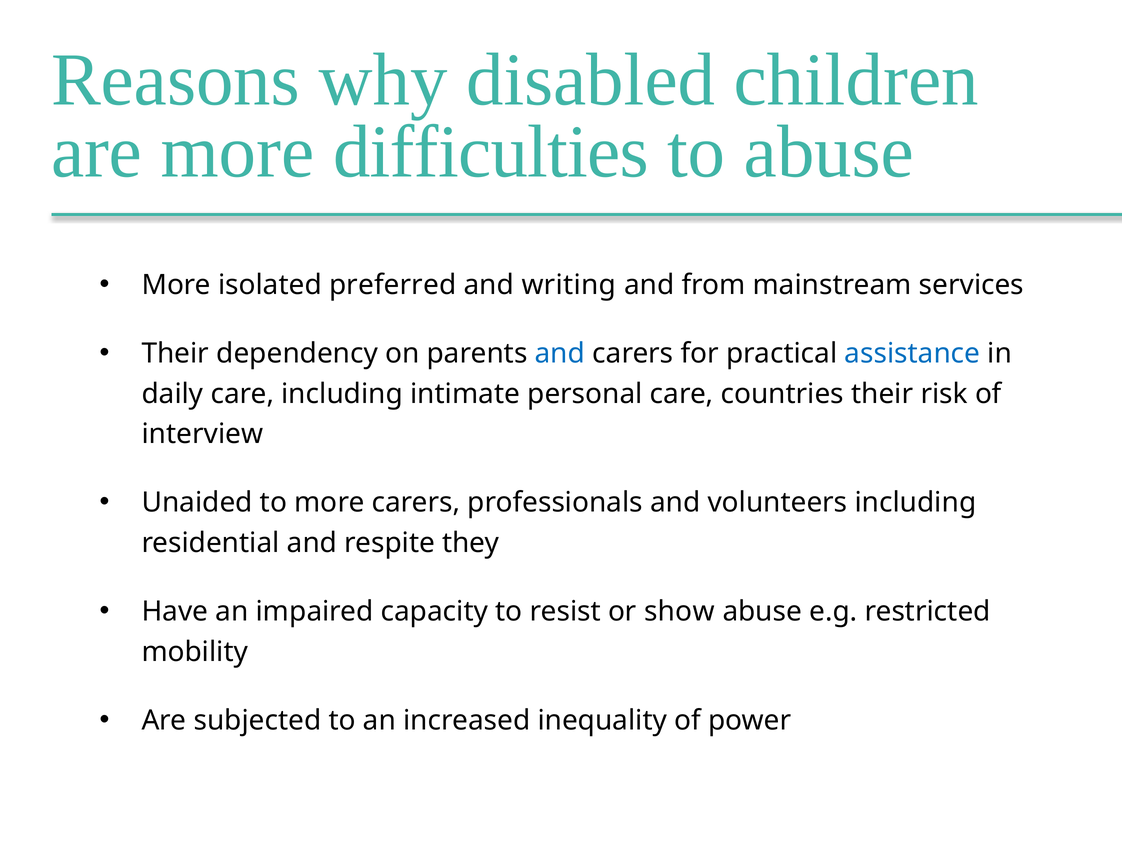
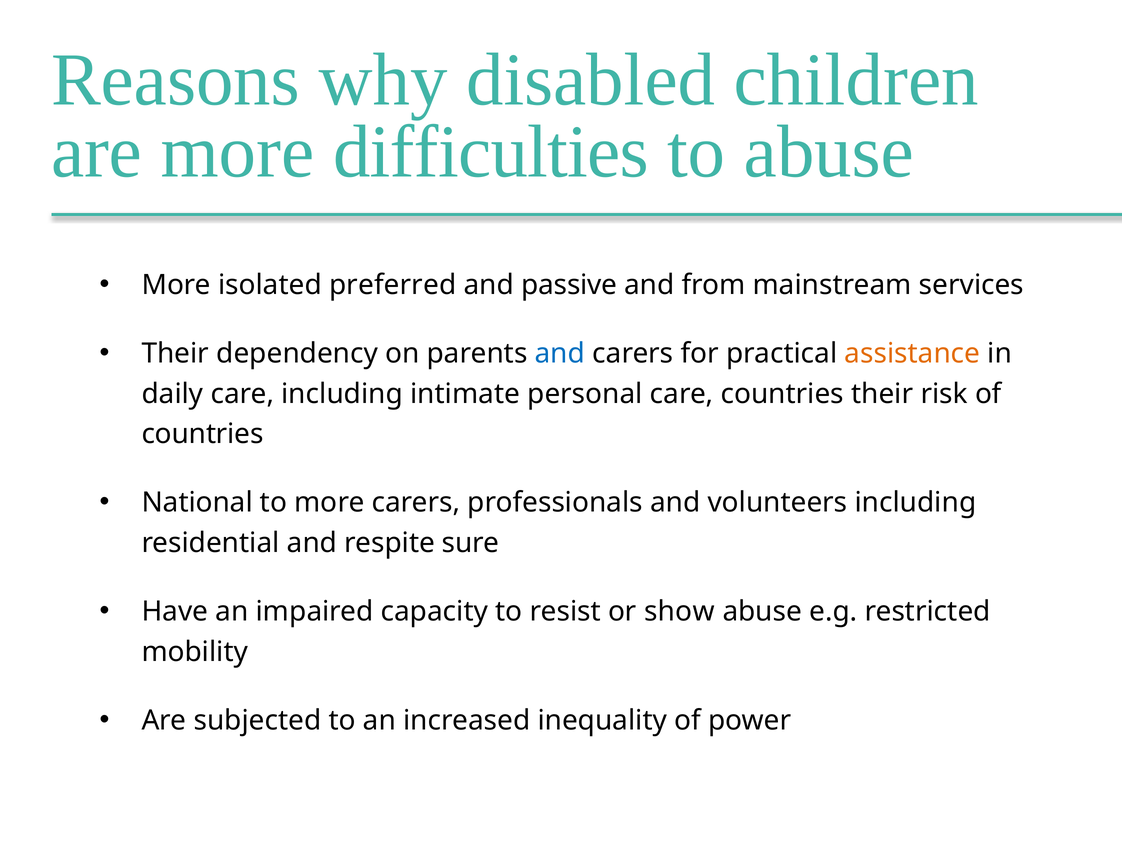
writing: writing -> passive (569, 285)
assistance colour: blue -> orange (912, 353)
interview: interview -> countries (203, 434)
Unaided: Unaided -> National (197, 502)
they: they -> sure (471, 543)
